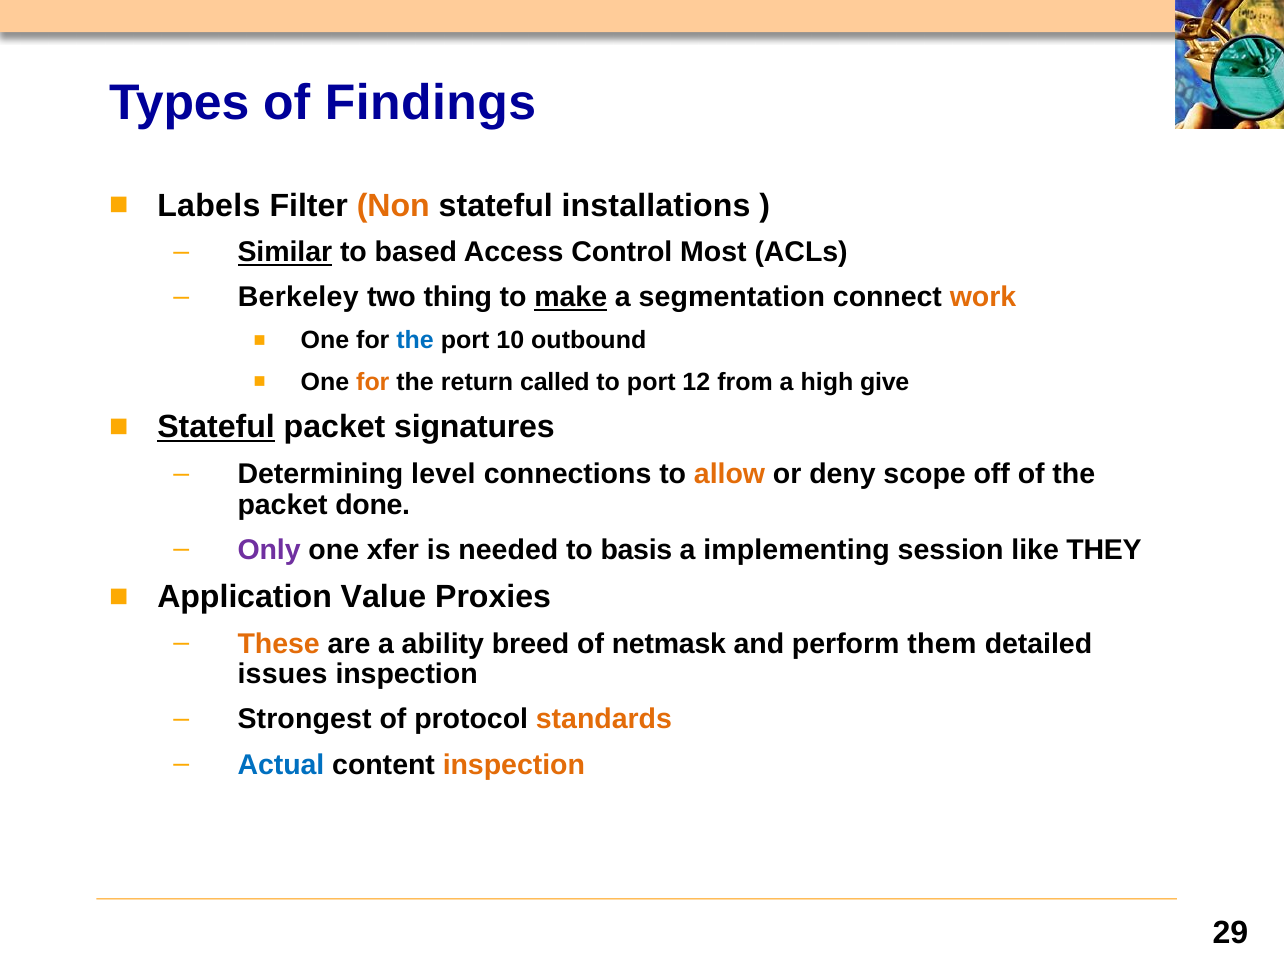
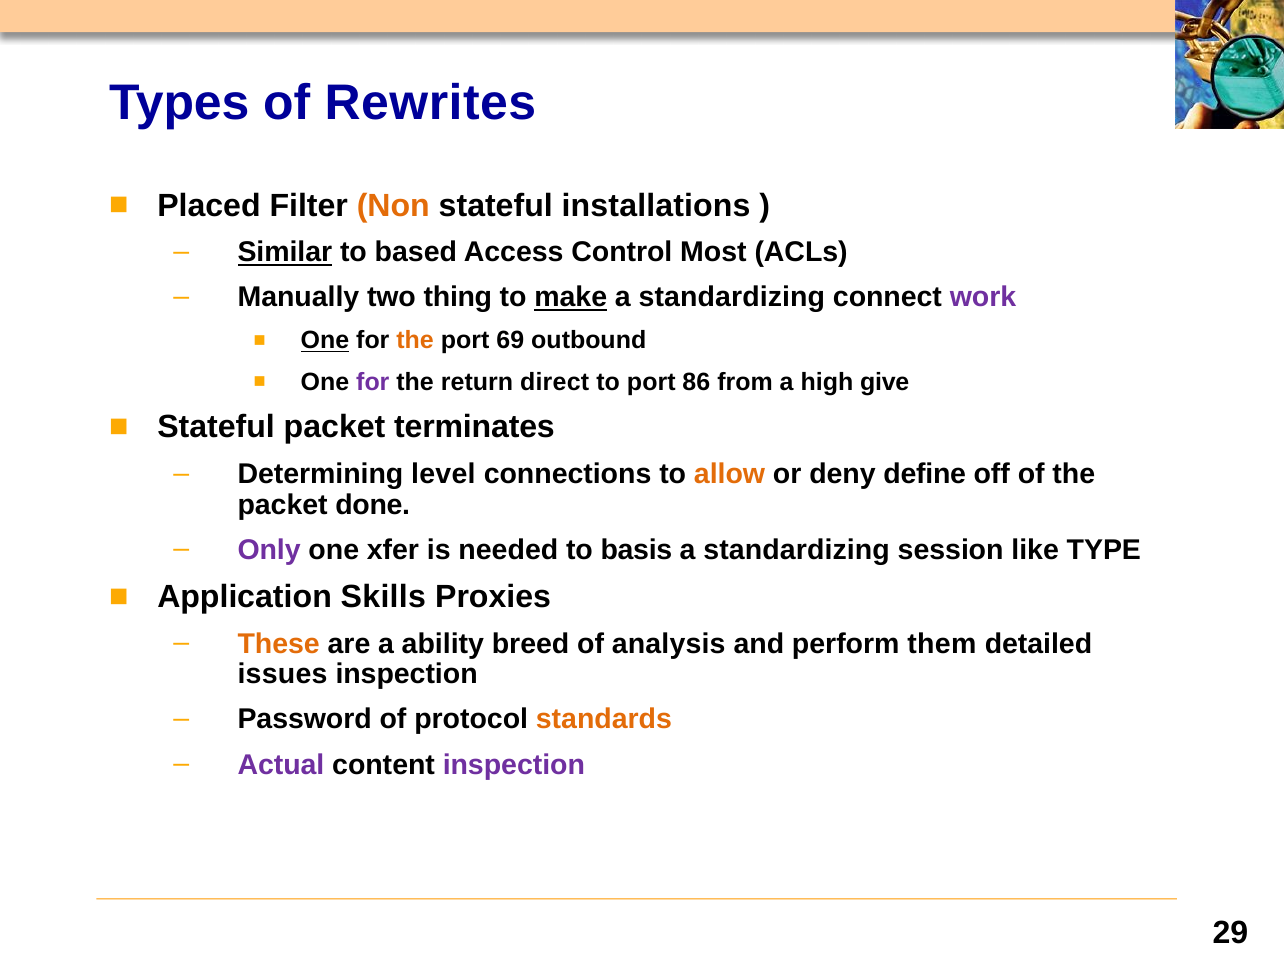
Findings: Findings -> Rewrites (430, 103)
Labels: Labels -> Placed (209, 205)
Berkeley: Berkeley -> Manually (298, 297)
segmentation: segmentation -> standardizing (732, 297)
work colour: orange -> purple (983, 297)
One underline: none -> present (325, 341)
the colour: blue -> orange (415, 341)
10: 10 -> 69 (510, 341)
for colour: orange -> purple (373, 382)
called: called -> direct (555, 382)
12: 12 -> 86 (696, 382)
Stateful underline: present -> none (216, 427)
signatures: signatures -> terminates (474, 427)
scope: scope -> define (925, 474)
implementing: implementing -> standardizing (797, 550)
THEY: THEY -> TYPE (1104, 550)
Value: Value -> Skills (383, 597)
netmask: netmask -> analysis (669, 644)
Strongest: Strongest -> Password (305, 720)
Actual colour: blue -> purple (281, 765)
inspection colour: orange -> purple (514, 765)
